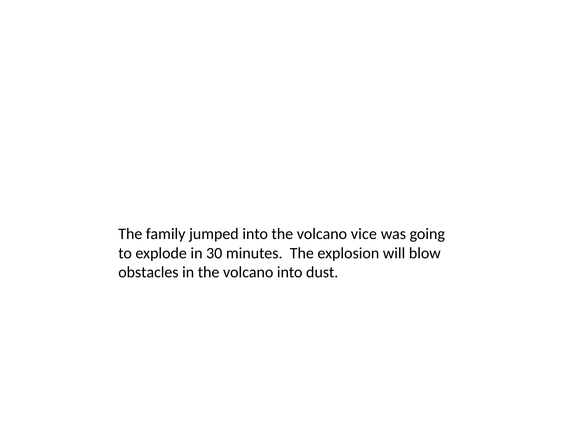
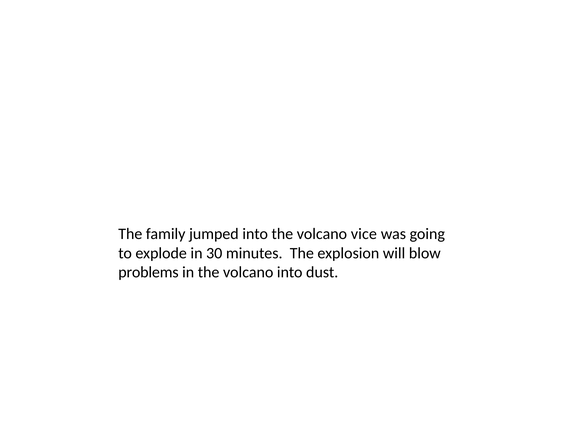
obstacles: obstacles -> problems (148, 272)
